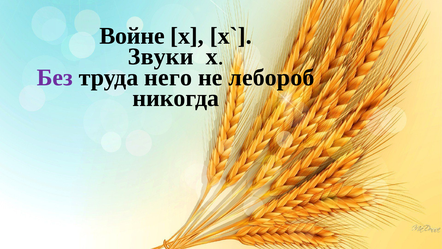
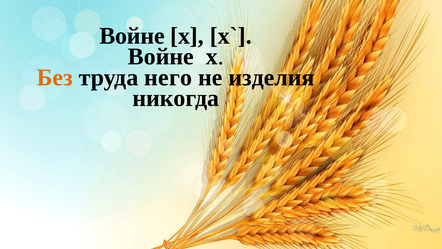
Звуки: Звуки -> Войне (161, 57)
Без colour: purple -> orange (55, 77)
лебороб: лебороб -> изделия (272, 77)
